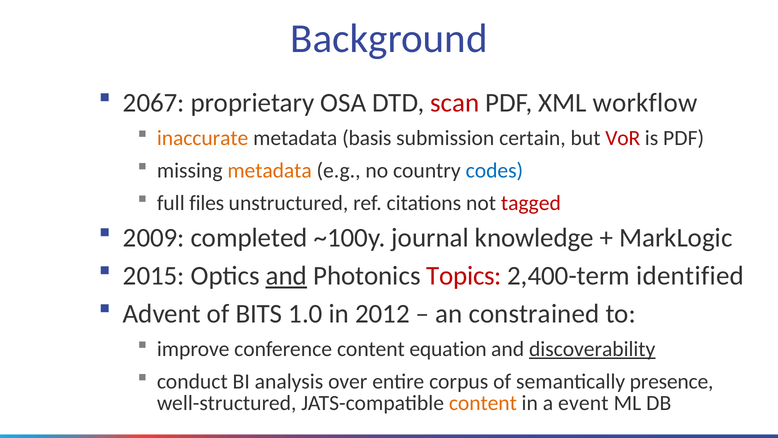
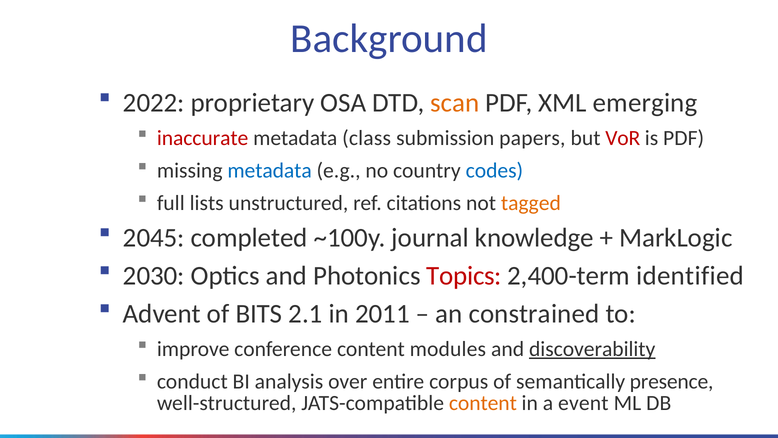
2067: 2067 -> 2022 (154, 103)
scan colour: red -> orange (455, 103)
workflow: workflow -> emerging (645, 103)
inaccurate colour: orange -> red (203, 138)
basis: basis -> class (367, 138)
certain: certain -> papers (532, 138)
metadata colour: orange -> blue (270, 170)
files: files -> lists (207, 203)
tagged colour: red -> orange (531, 203)
2009: 2009 -> 2045 (154, 238)
2015: 2015 -> 2030 (154, 276)
and underline: present -> none (286, 276)
1.0: 1.0 -> 2.1 (305, 313)
2012: 2012 -> 2011 (382, 313)
equation: equation -> modules (448, 349)
